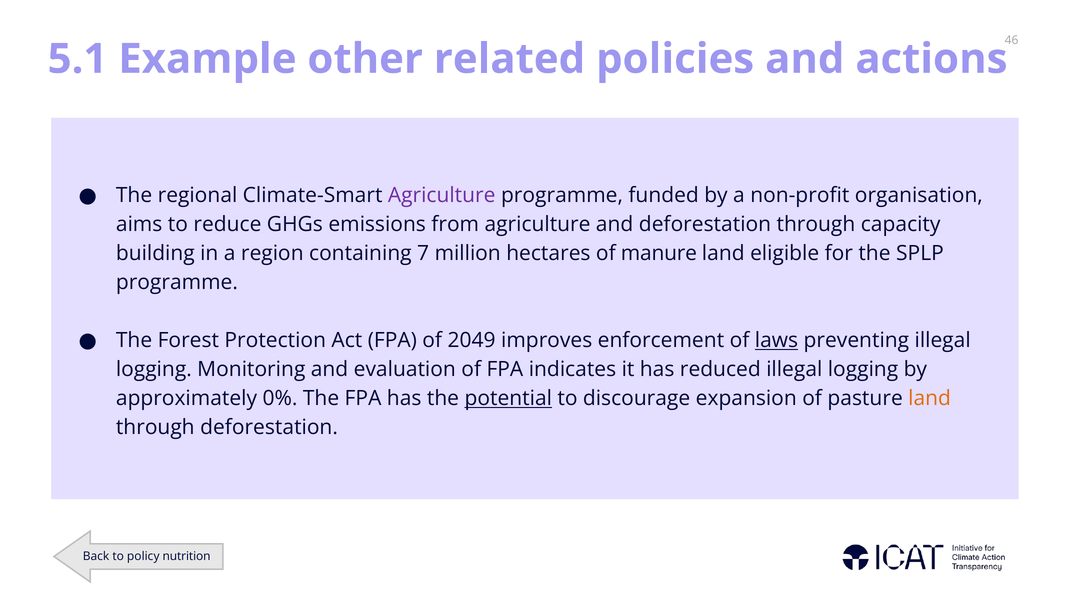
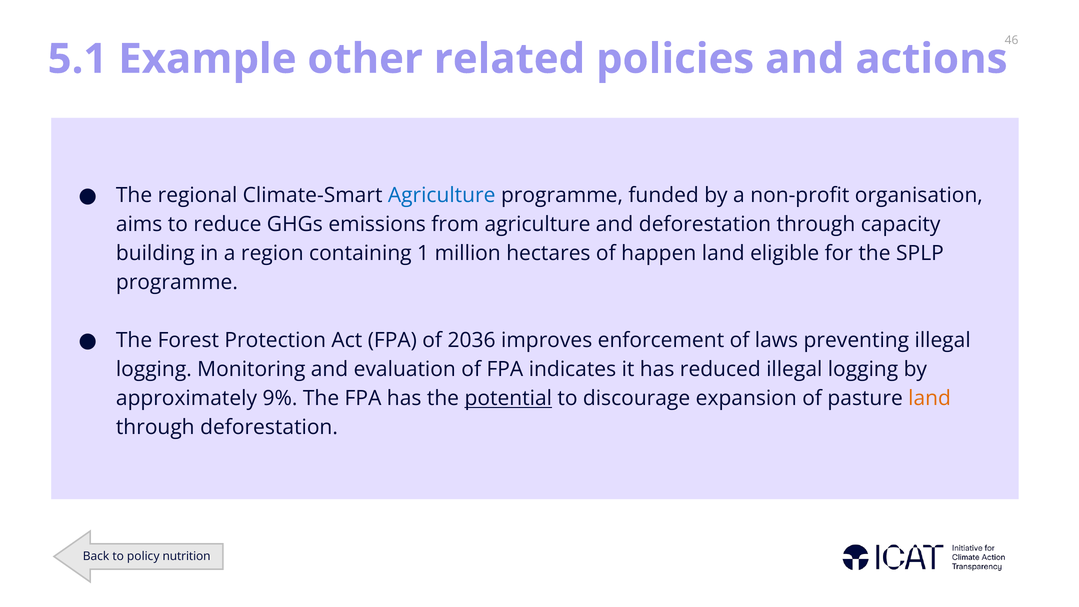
Agriculture colour: purple -> blue (442, 195)
7: 7 -> 1 (423, 253)
manure: manure -> happen (659, 253)
2049: 2049 -> 2036 (472, 340)
laws underline: present -> none (776, 340)
0%: 0% -> 9% (280, 398)
